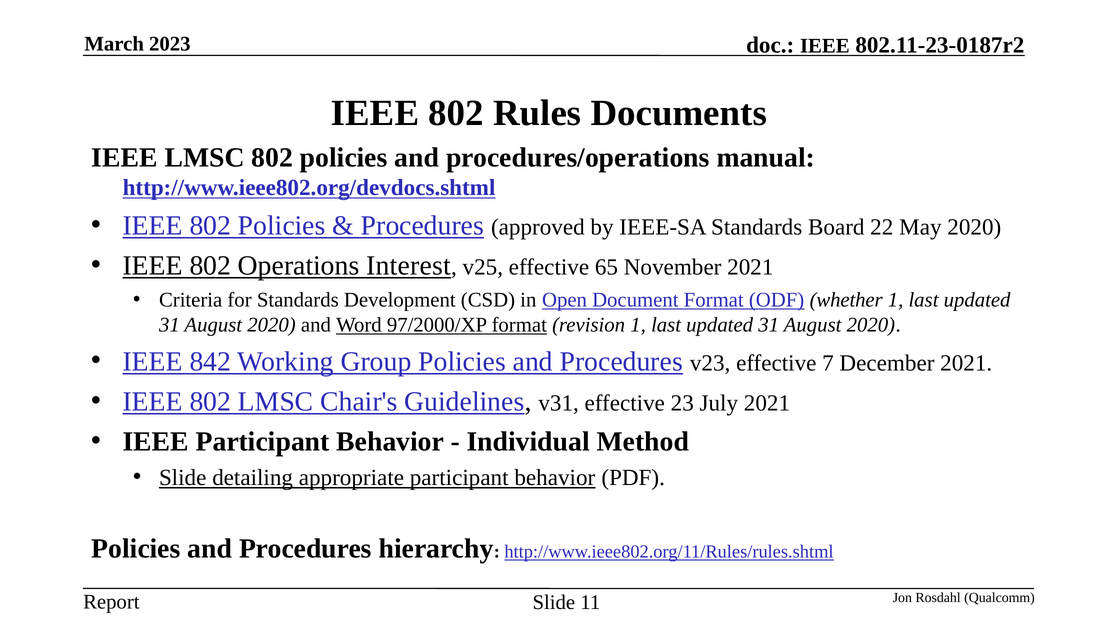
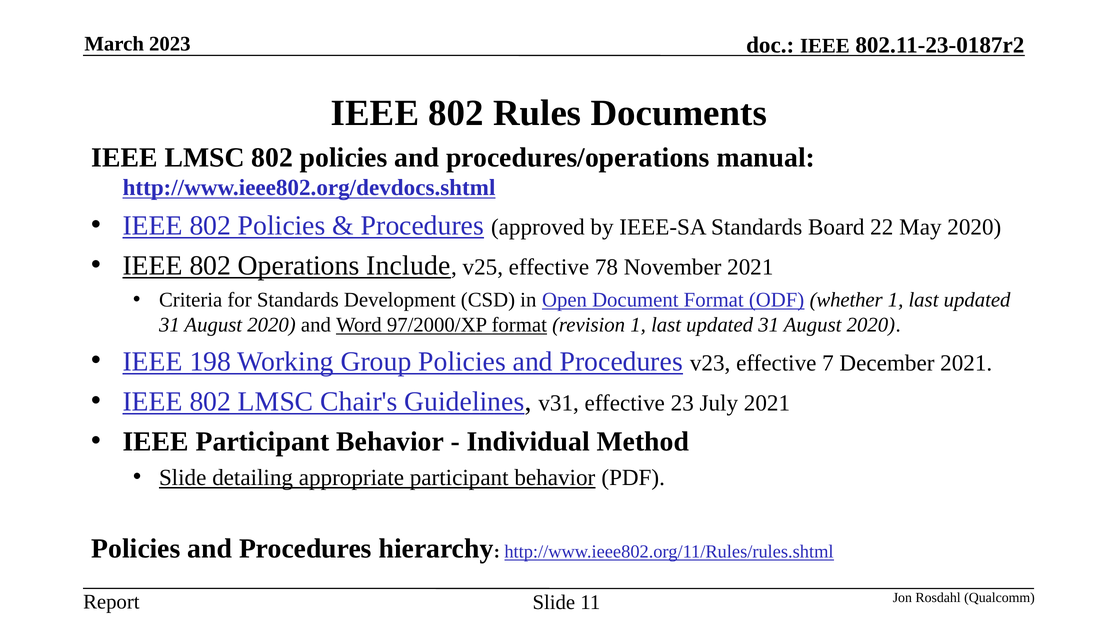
Interest: Interest -> Include (408, 266)
65: 65 -> 78 (607, 267)
842: 842 -> 198 (210, 362)
